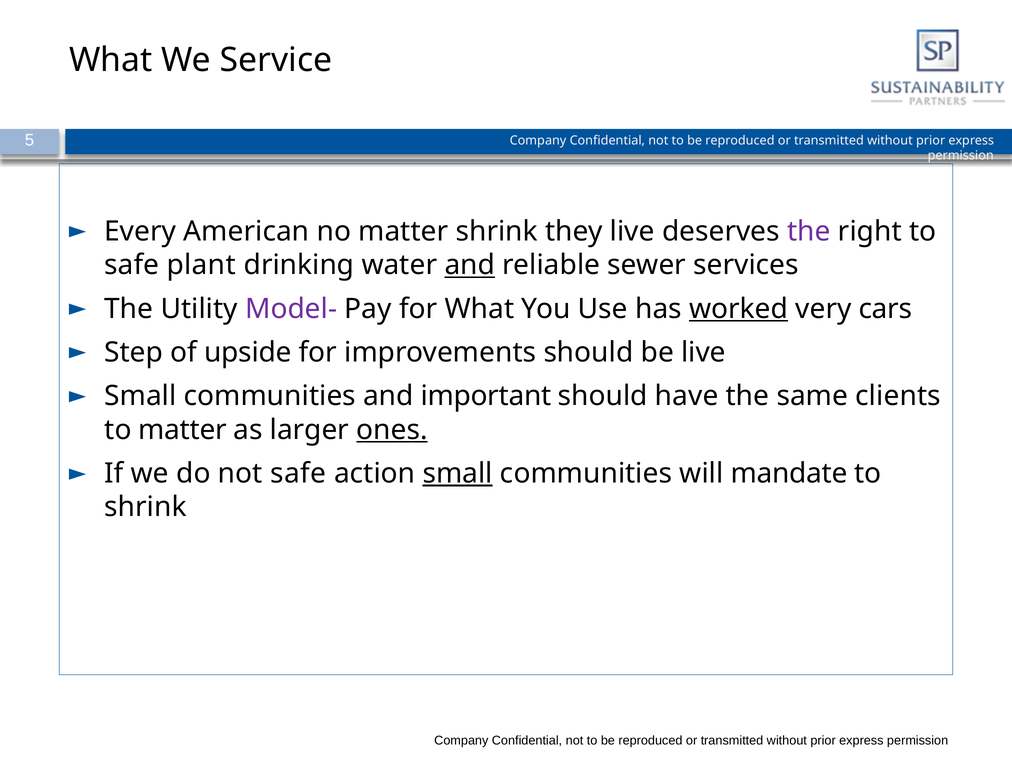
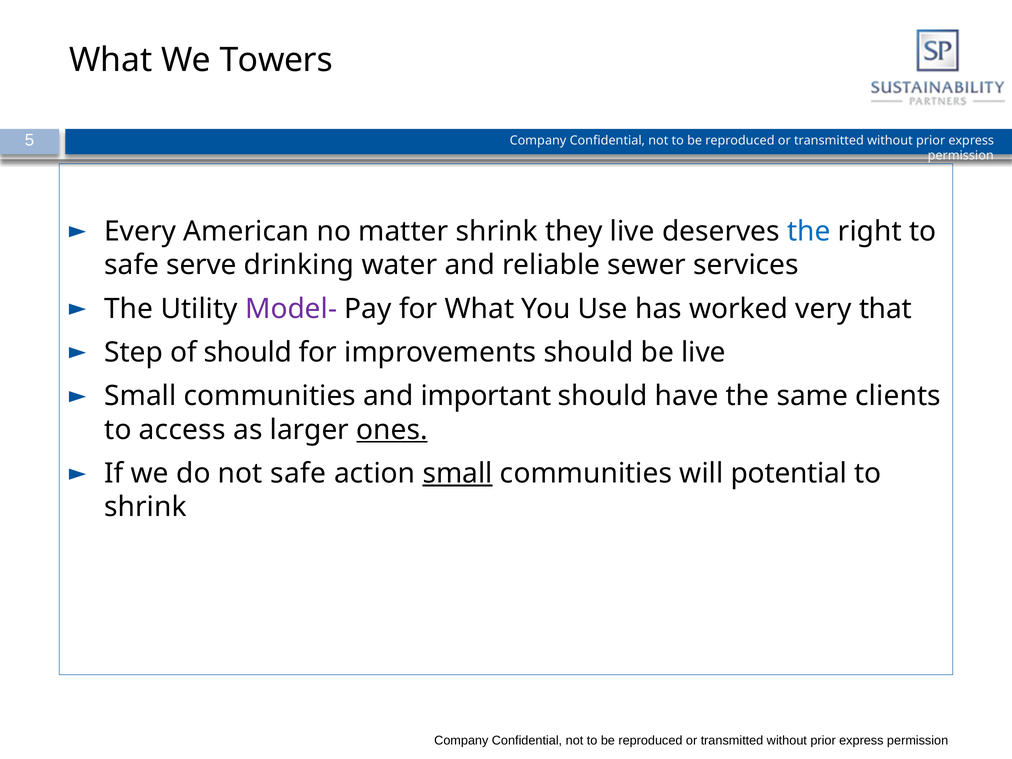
Service: Service -> Towers (276, 60)
the colour: purple -> blue (809, 231)
plant: plant -> serve (201, 265)
and underline: present -> none (470, 265)
worked underline: present -> none (739, 309)
cars: cars -> that (885, 309)
of upside: upside -> should (248, 352)
to matter: matter -> access (182, 430)
mandate: mandate -> potential (789, 473)
